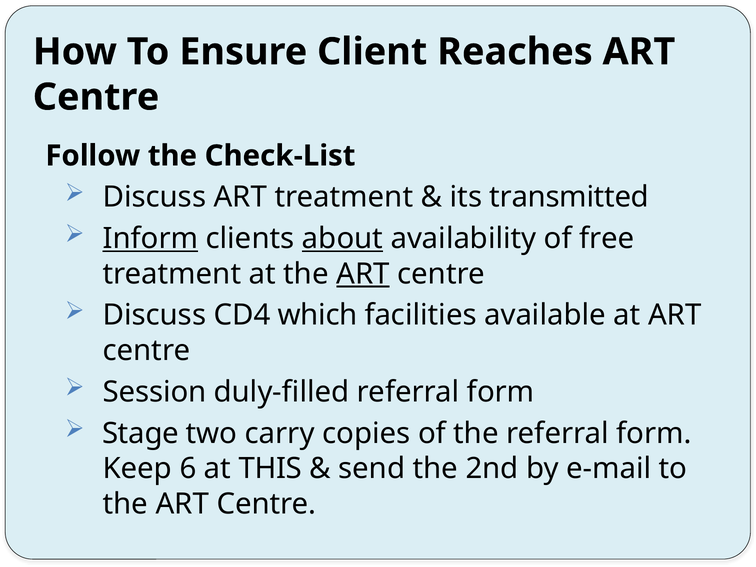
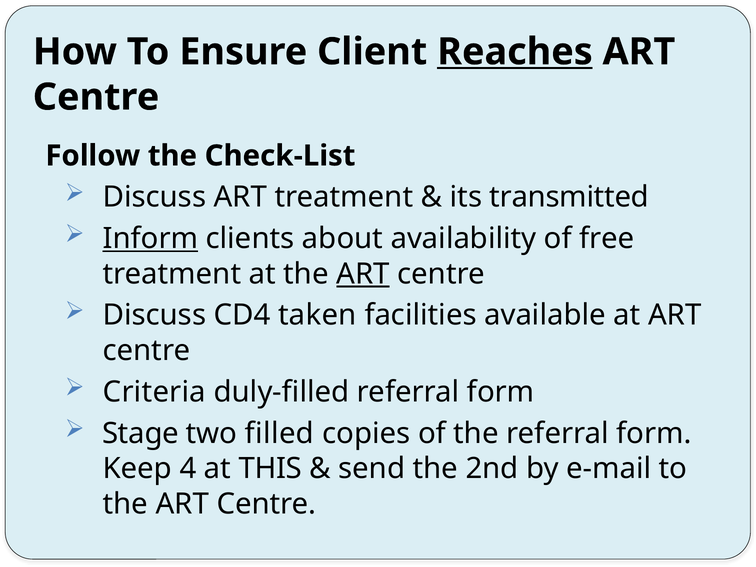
Reaches underline: none -> present (515, 52)
about underline: present -> none (343, 239)
which: which -> taken (317, 315)
Session: Session -> Criteria (154, 392)
carry: carry -> filled (280, 433)
6: 6 -> 4 (188, 469)
